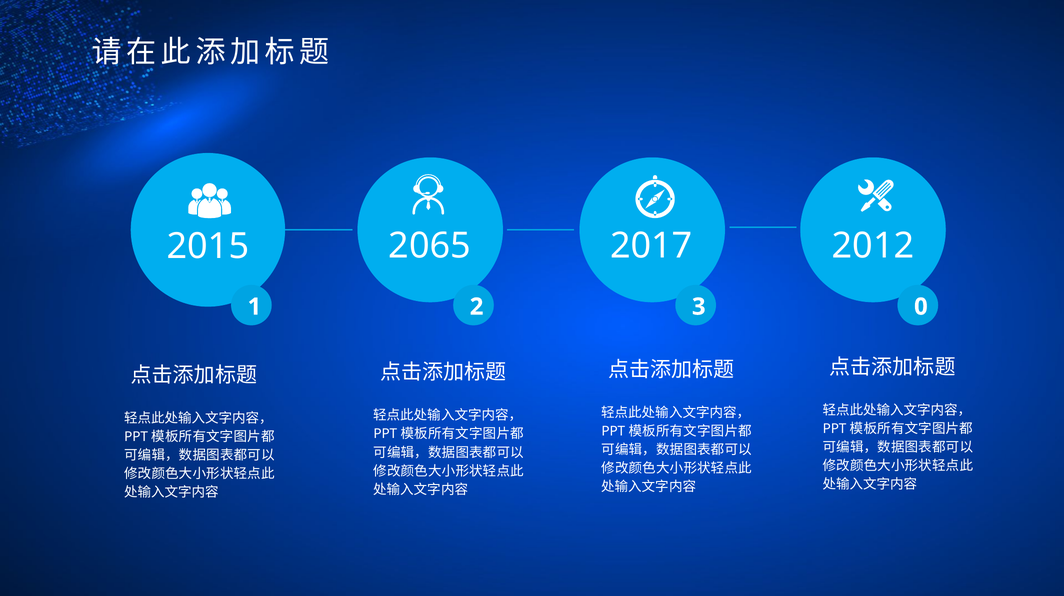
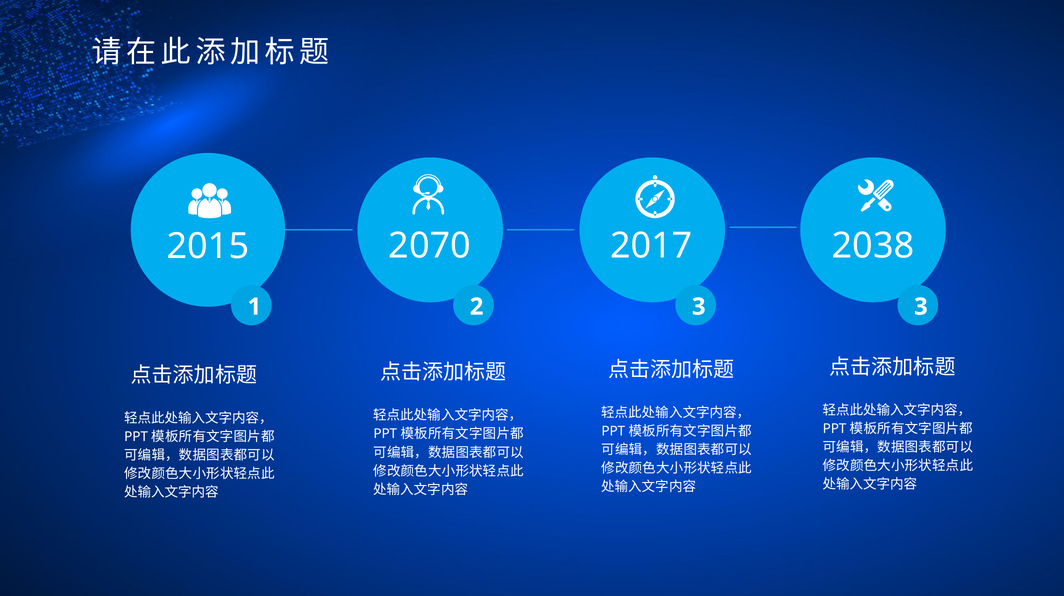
2065: 2065 -> 2070 (430, 246)
2012: 2012 -> 2038 (873, 246)
3 0: 0 -> 3 (921, 307)
